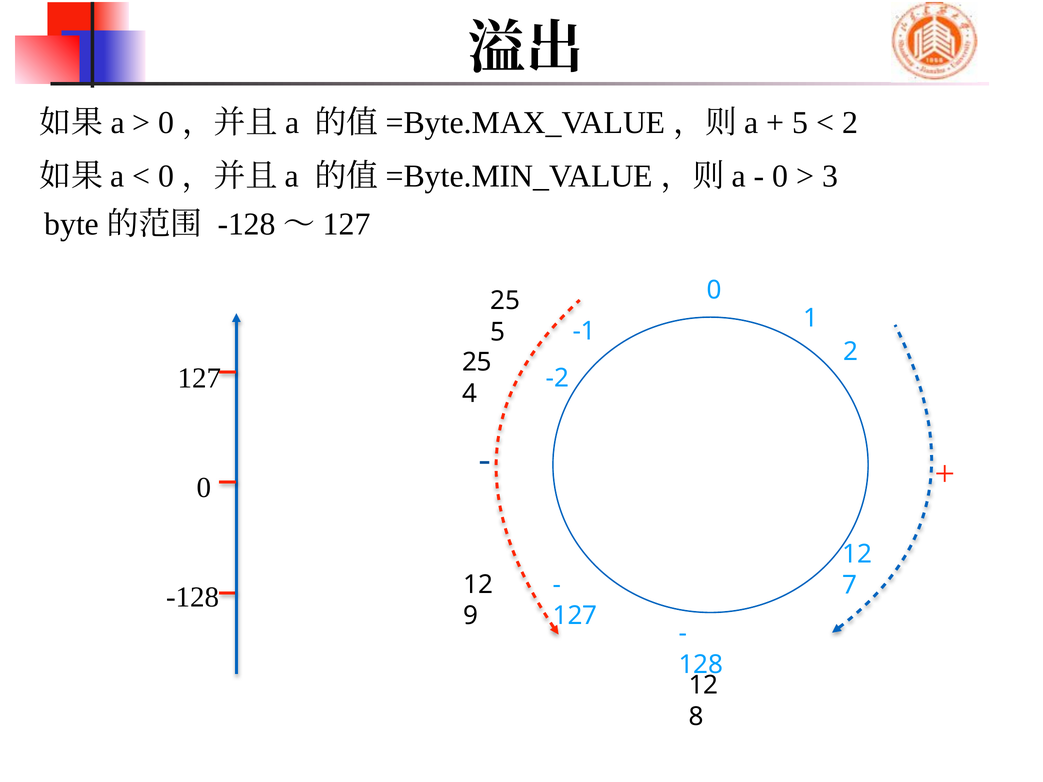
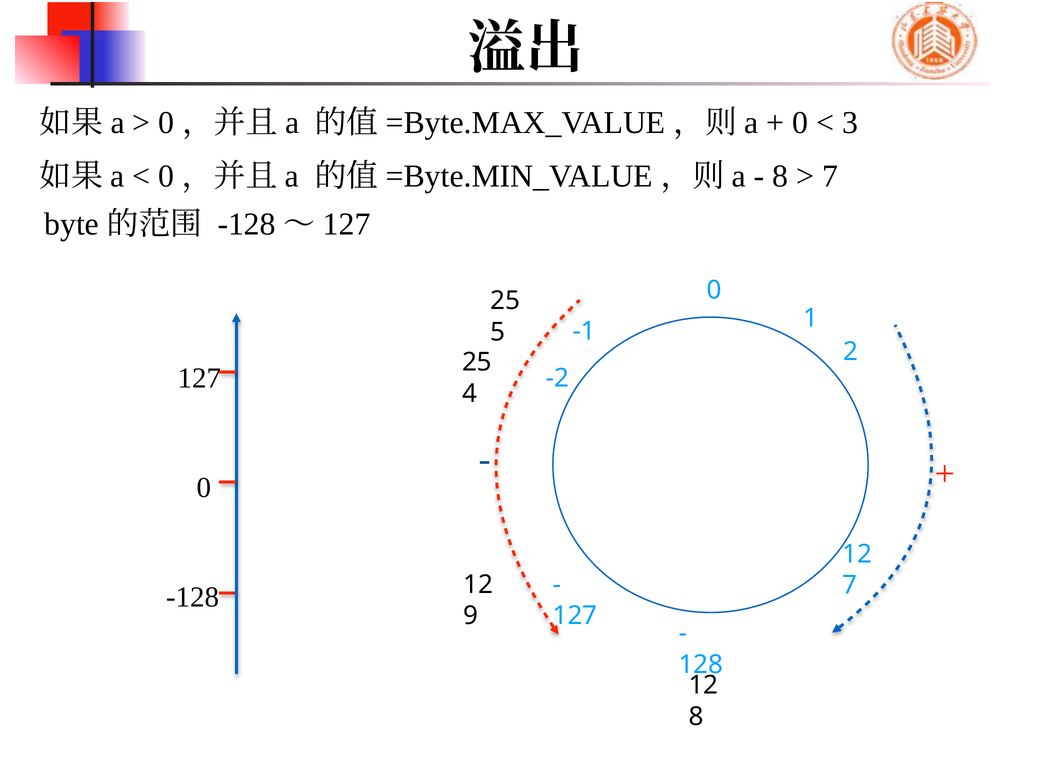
5: 5 -> 0 (800, 123)
2: 2 -> 3 (850, 123)
0: 0 -> 8 (780, 176)
3: 3 -> 7 (830, 176)
